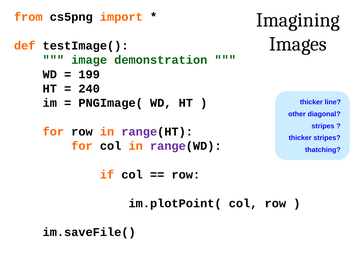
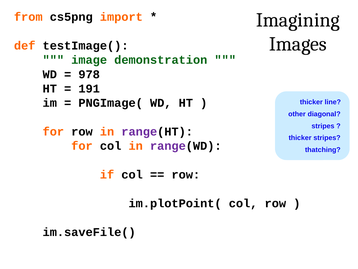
199: 199 -> 978 (89, 74)
240: 240 -> 191 (89, 88)
